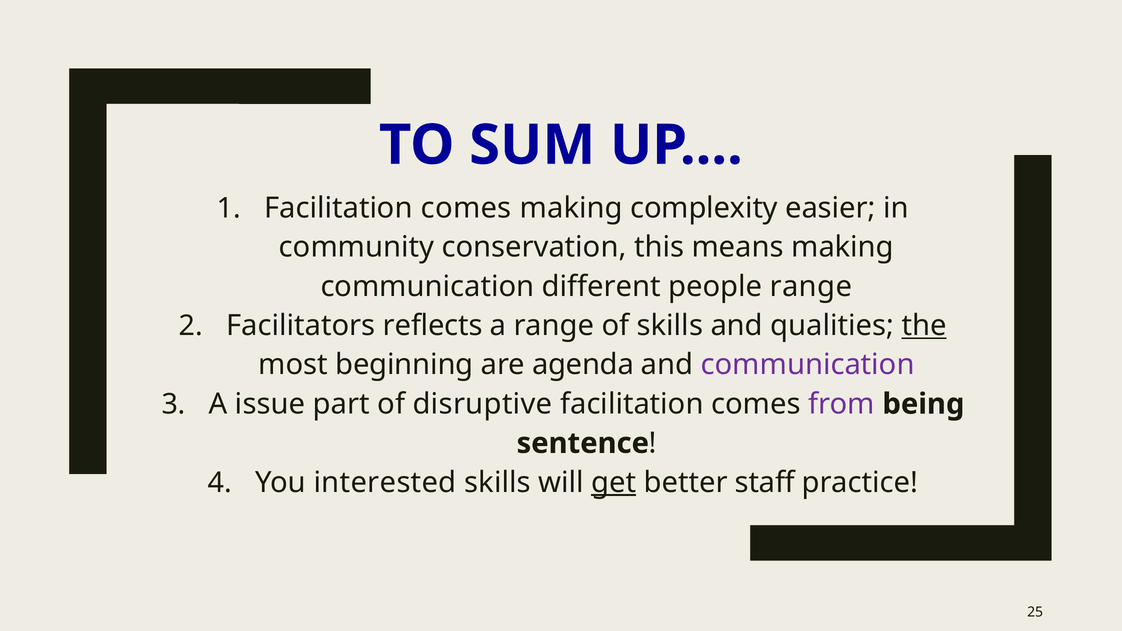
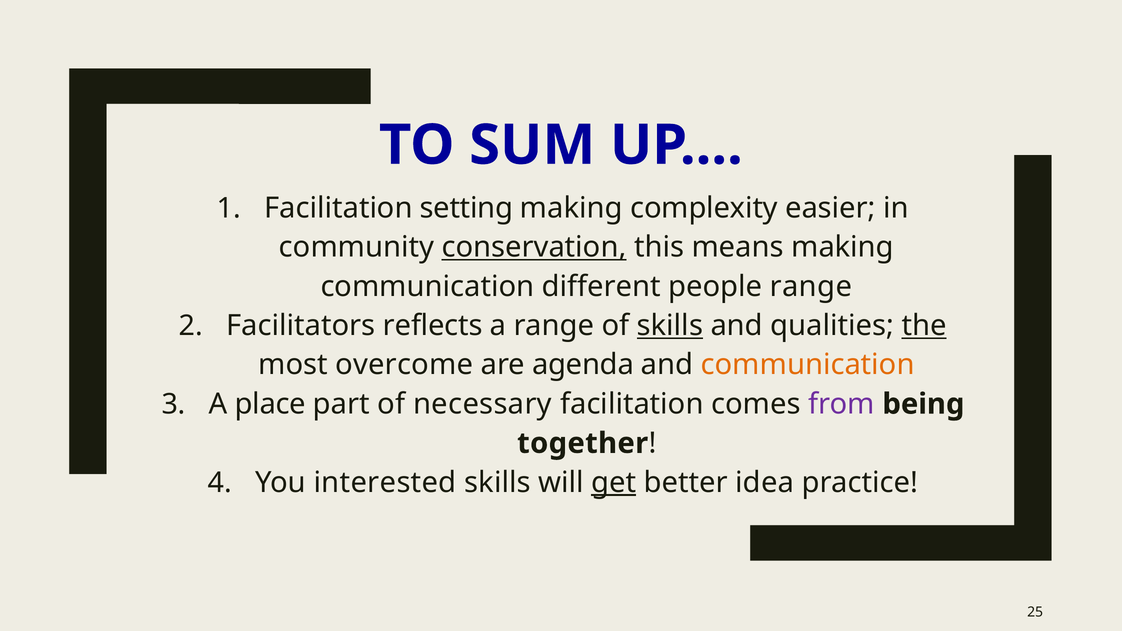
comes: comes -> setting (466, 208)
conservation underline: none -> present (534, 247)
skills underline: none -> present (670, 326)
beginning: beginning -> overcome (404, 365)
communication colour: purple -> orange (808, 365)
issue: issue -> place (270, 404)
disruptive: disruptive -> necessary (483, 404)
sentence: sentence -> together (583, 443)
staff: staff -> idea (765, 483)
